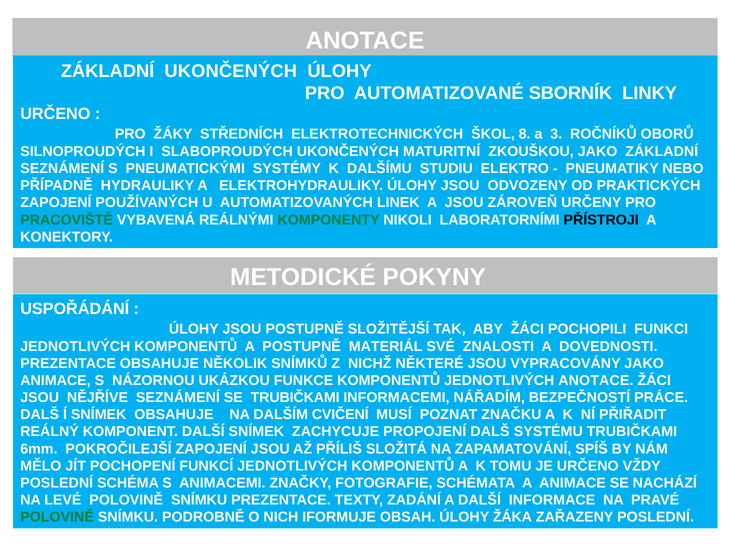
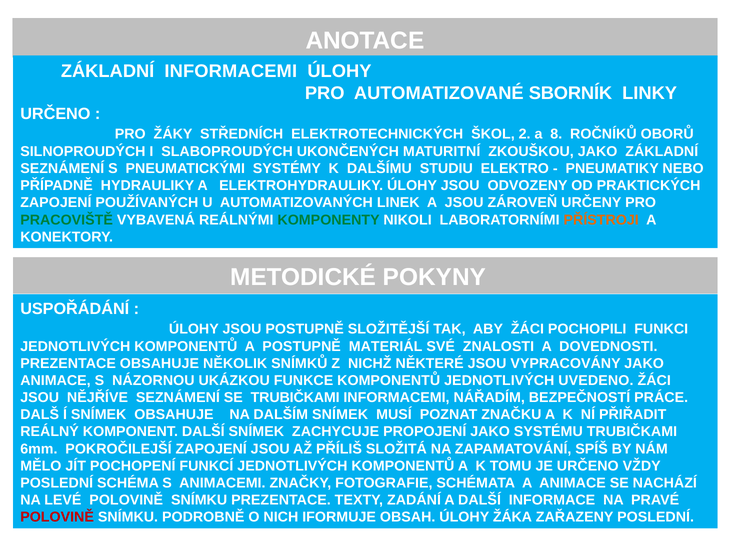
ZÁKLADNÍ UKONČENÝCH: UKONČENÝCH -> INFORMACEMI (231, 71)
8: 8 -> 2 (525, 134)
3: 3 -> 8 (556, 134)
PŘÍSTROJI colour: black -> orange (601, 220)
JEDNOTLIVÝCH ANOTACE: ANOTACE -> UVEDENO (596, 380)
DALŠÍM CVIČENÍ: CVIČENÍ -> SNÍMEK (340, 415)
PROPOJENÍ DALŠ: DALŠ -> JAKO (490, 432)
POLOVINĚ colour: green -> red (57, 517)
